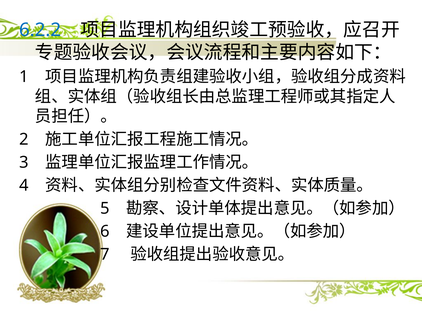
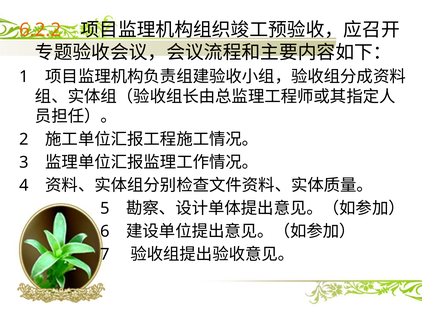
6.2.2 colour: blue -> orange (40, 30)
